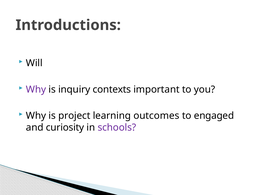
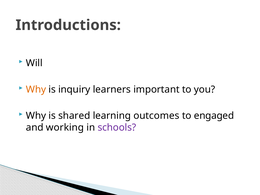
Why colour: purple -> orange (36, 89)
contexts: contexts -> learners (112, 89)
project: project -> shared (74, 116)
curiosity: curiosity -> working (65, 127)
